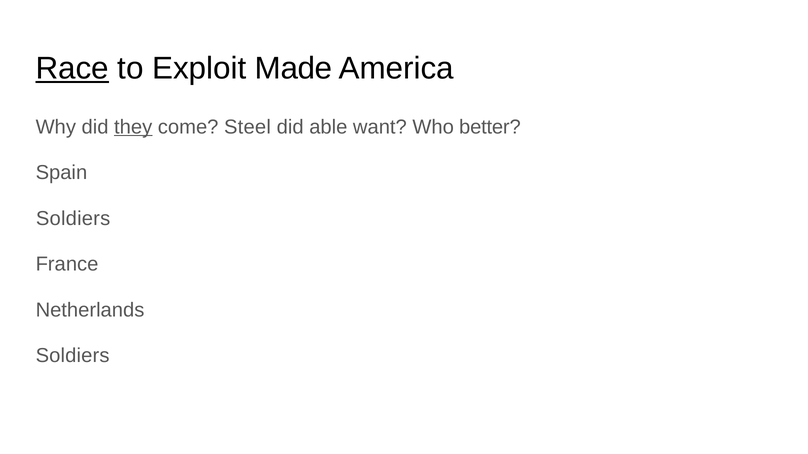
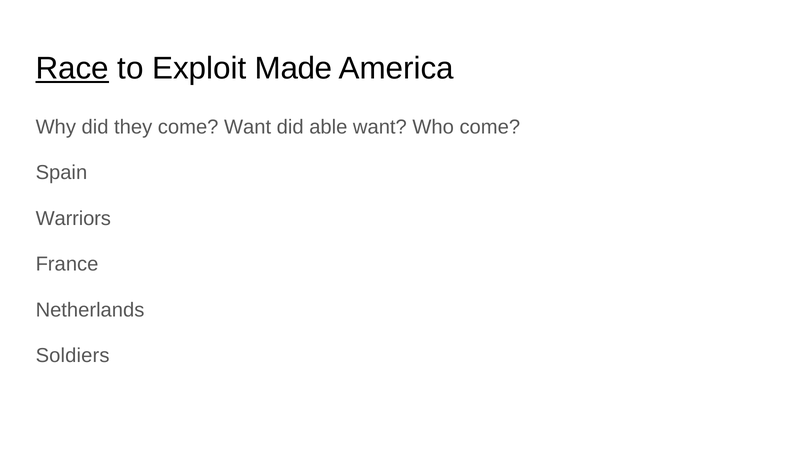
they underline: present -> none (133, 127)
come Steel: Steel -> Want (248, 127)
Who better: better -> come (490, 127)
Soldiers: Soldiers -> Warriors (73, 219)
